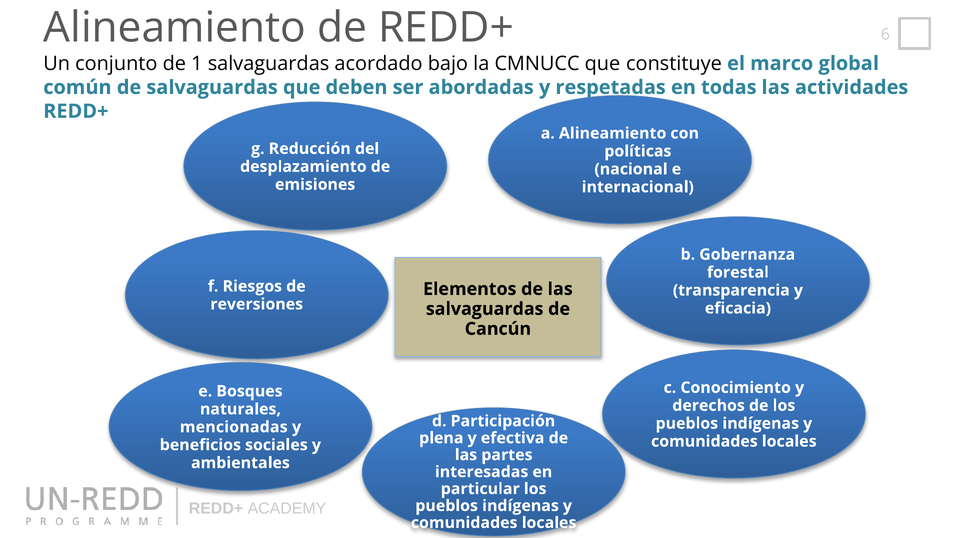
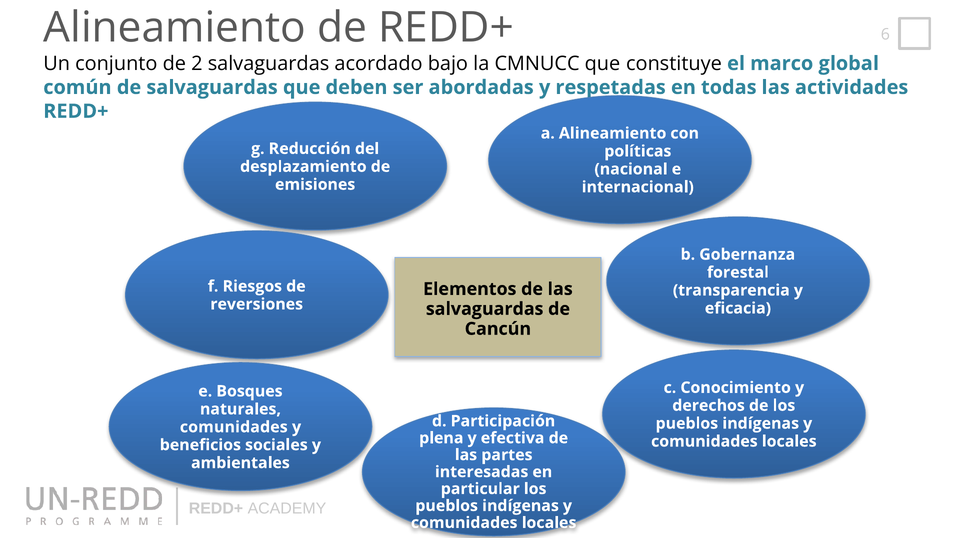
1: 1 -> 2 (197, 64)
mencionadas: mencionadas -> comunidades (234, 427)
